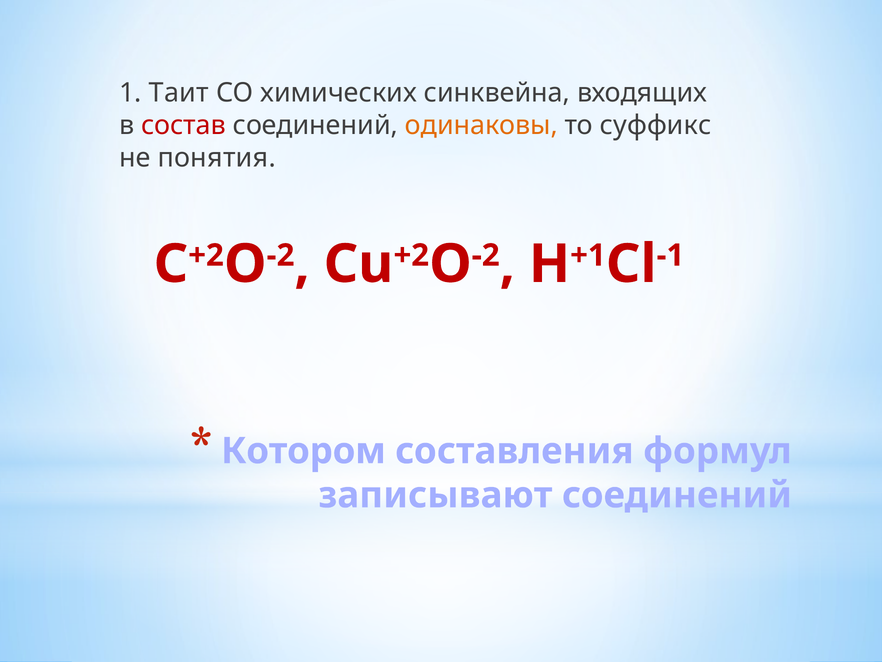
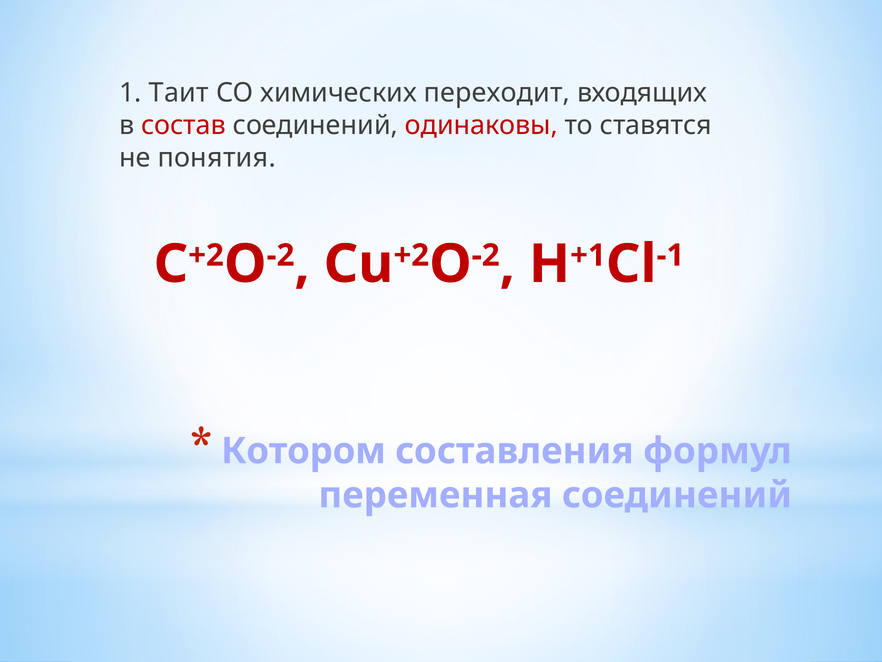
синквейна: синквейна -> переходит (497, 93)
одинаковы colour: orange -> red (481, 125)
суффикс: суффикс -> ставятся (656, 125)
записывают: записывают -> переменная (435, 495)
